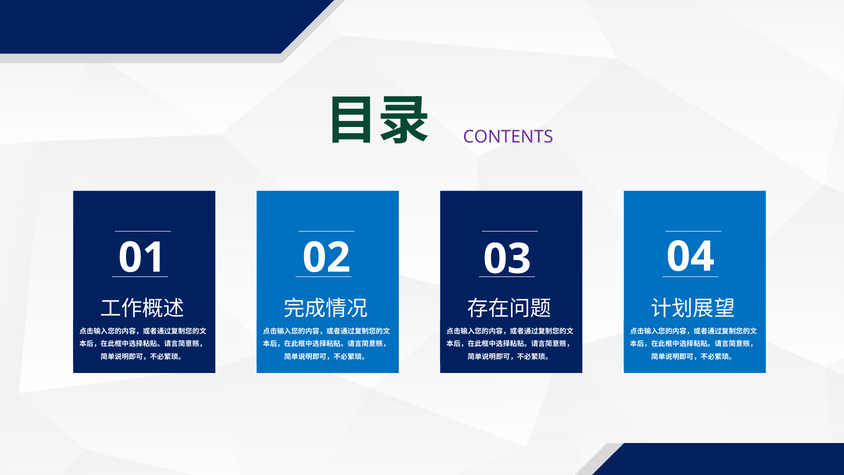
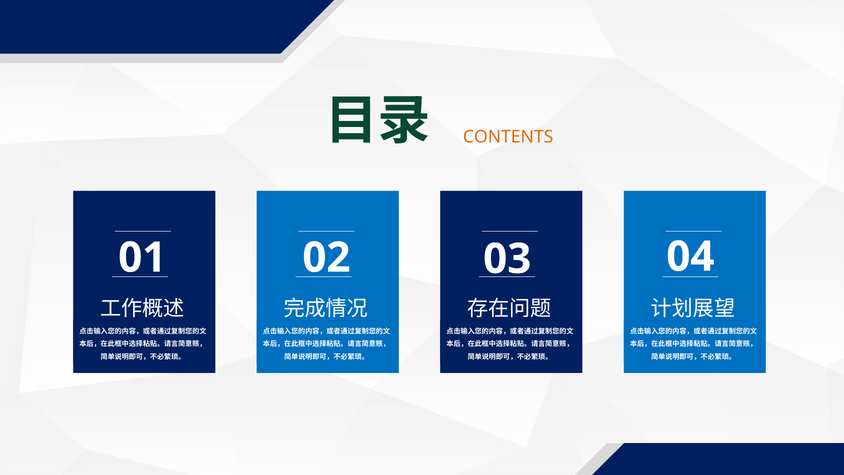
CONTENTS colour: purple -> orange (508, 137)
